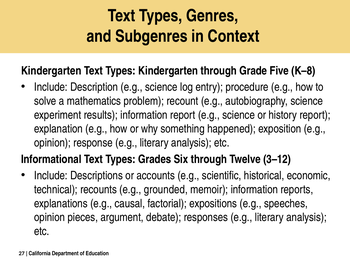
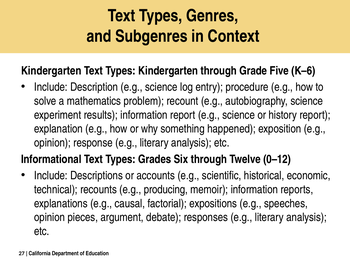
K–8: K–8 -> K–6 (303, 71)
3–12: 3–12 -> 0–12 (277, 159)
grounded: grounded -> producing (166, 190)
